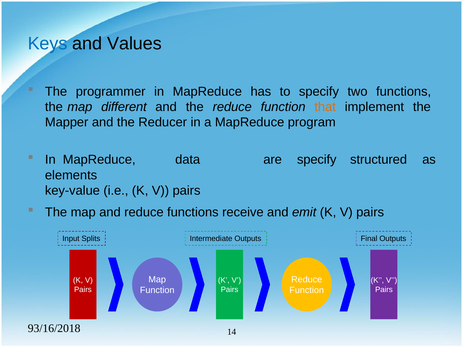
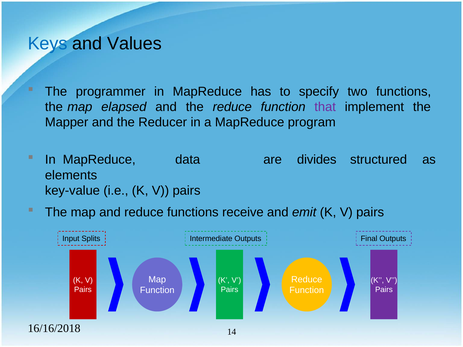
different: different -> elapsed (124, 107)
that colour: orange -> purple (325, 107)
are specify: specify -> divides (317, 160)
93/16/2018: 93/16/2018 -> 16/16/2018 (54, 329)
